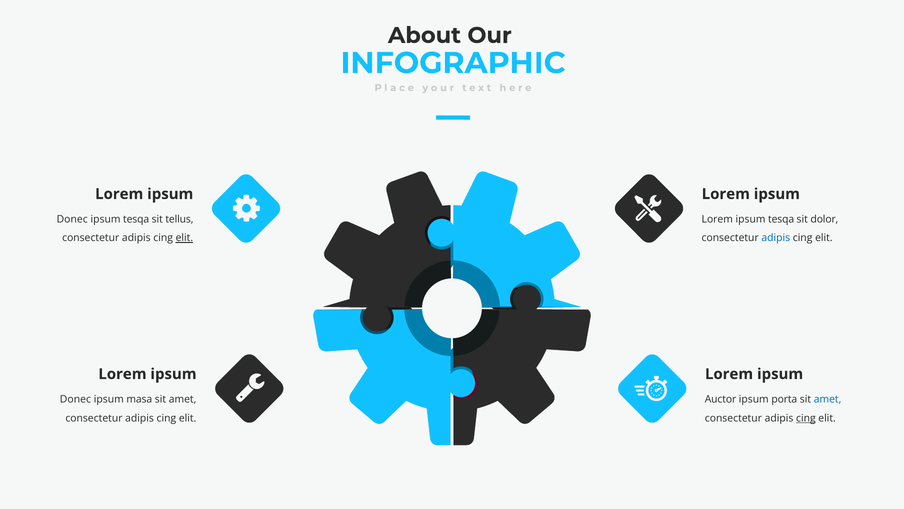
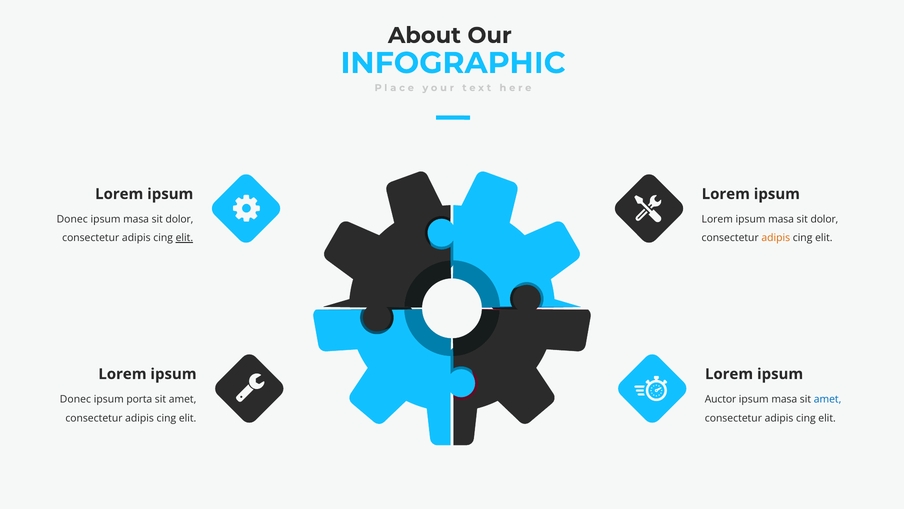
tesqa: tesqa -> masa (136, 219)
tellus: tellus -> dolor (179, 219)
Lorem ipsum tesqa: tesqa -> masa (781, 219)
adipis colour: blue -> orange (776, 238)
masa: masa -> porta (139, 399)
porta: porta -> masa (784, 399)
cing underline: present -> none (806, 418)
